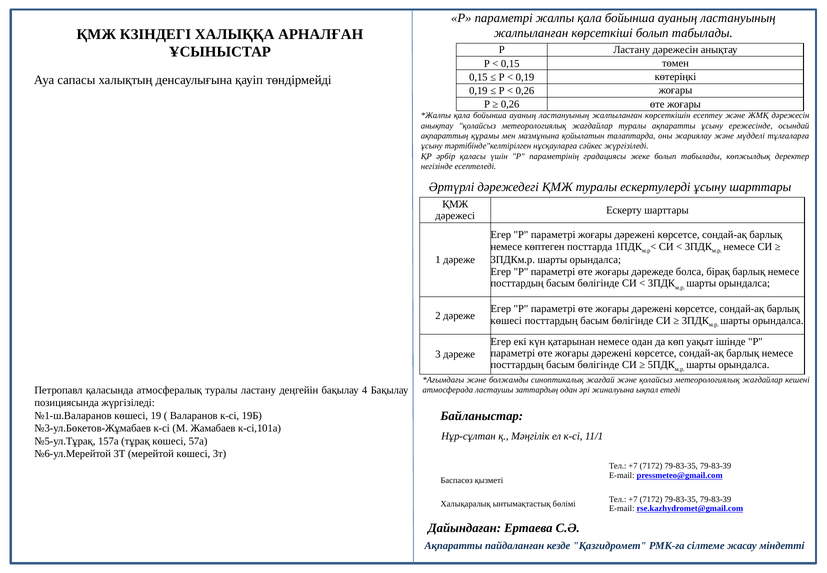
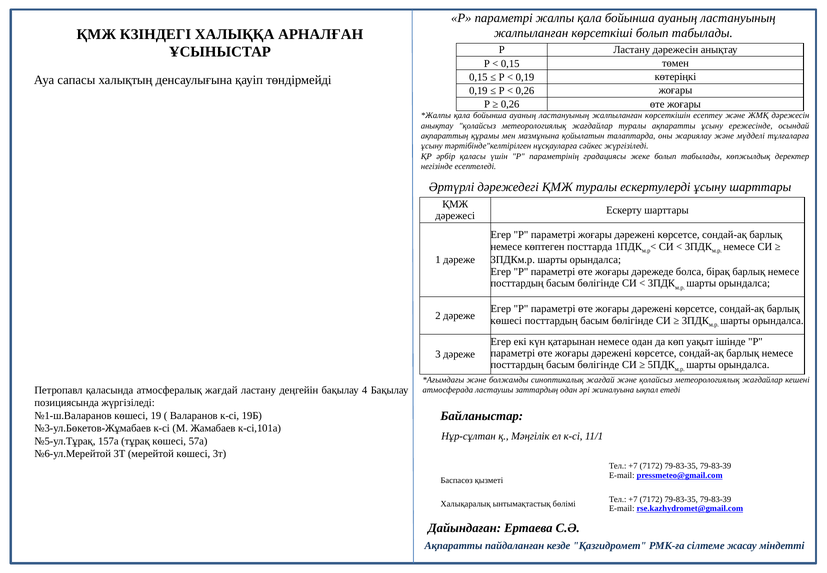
атмосфералық туралы: туралы -> жағдай (221, 390)
